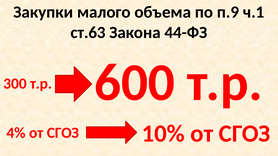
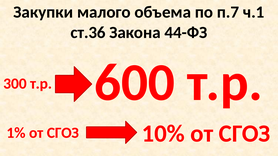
п.9: п.9 -> п.7 (228, 12)
ст.63: ст.63 -> ст.36 (88, 33)
4%: 4% -> 1% (16, 133)
